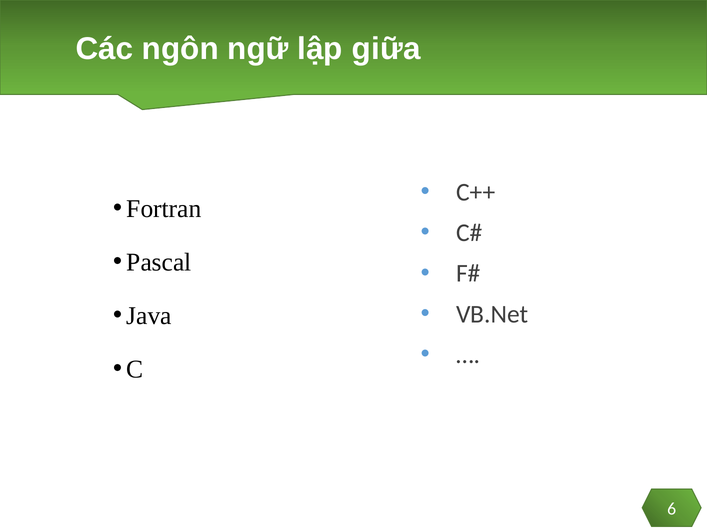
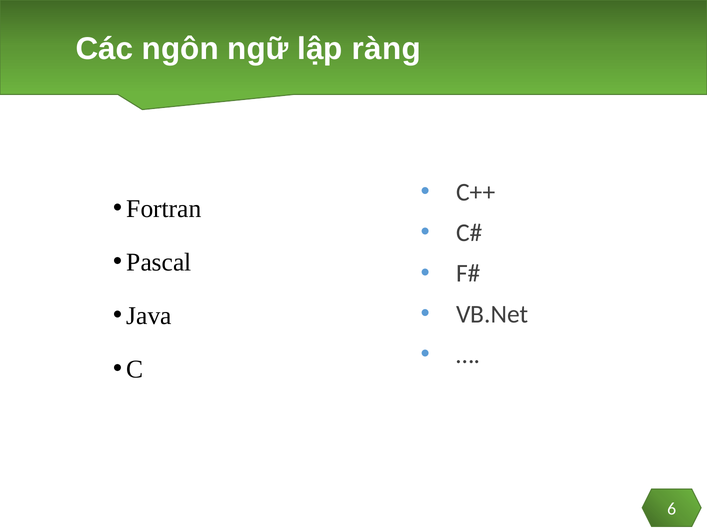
giữa: giữa -> ràng (386, 49)
